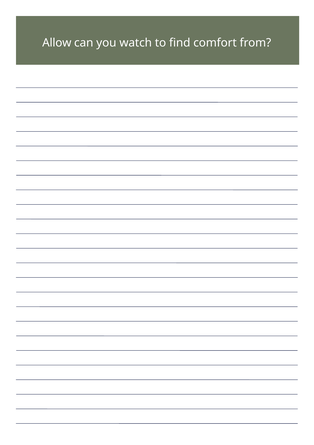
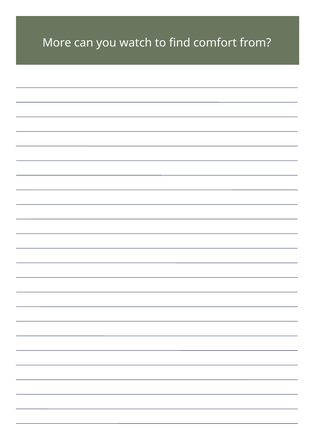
Allow: Allow -> More (57, 43)
